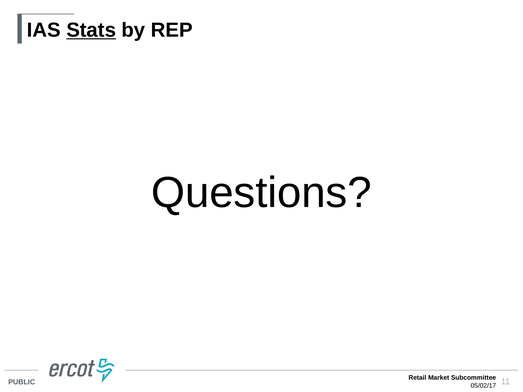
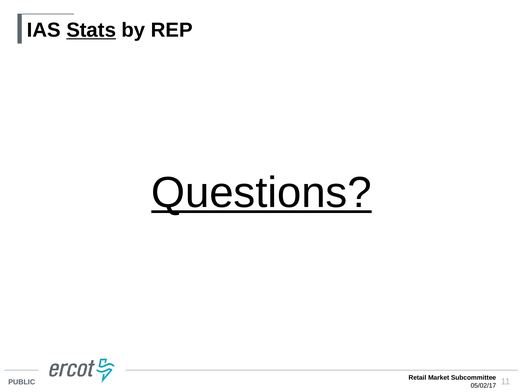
Questions underline: none -> present (261, 193)
